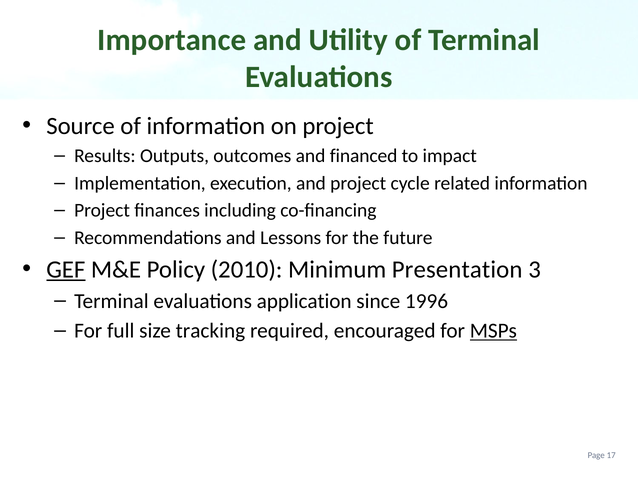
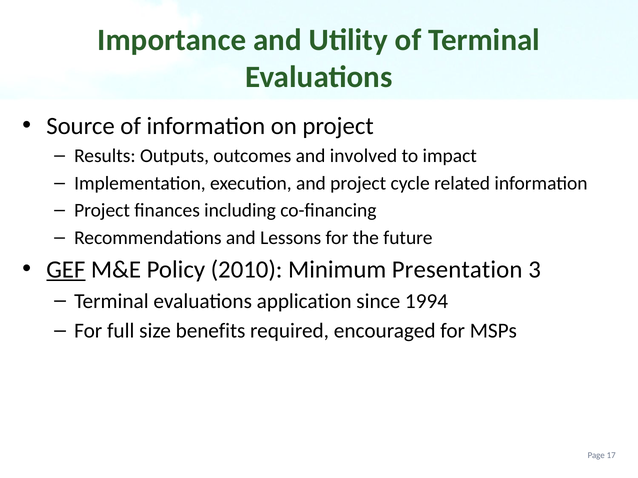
financed: financed -> involved (364, 156)
1996: 1996 -> 1994 (427, 301)
tracking: tracking -> benefits (211, 331)
MSPs underline: present -> none (493, 331)
